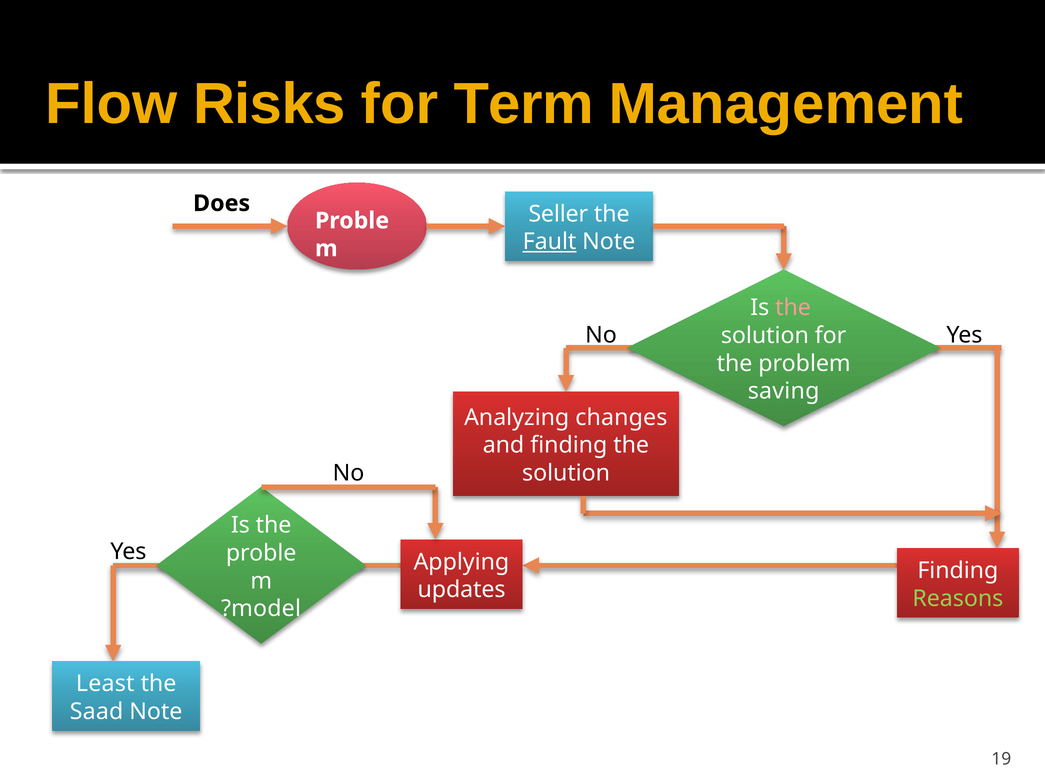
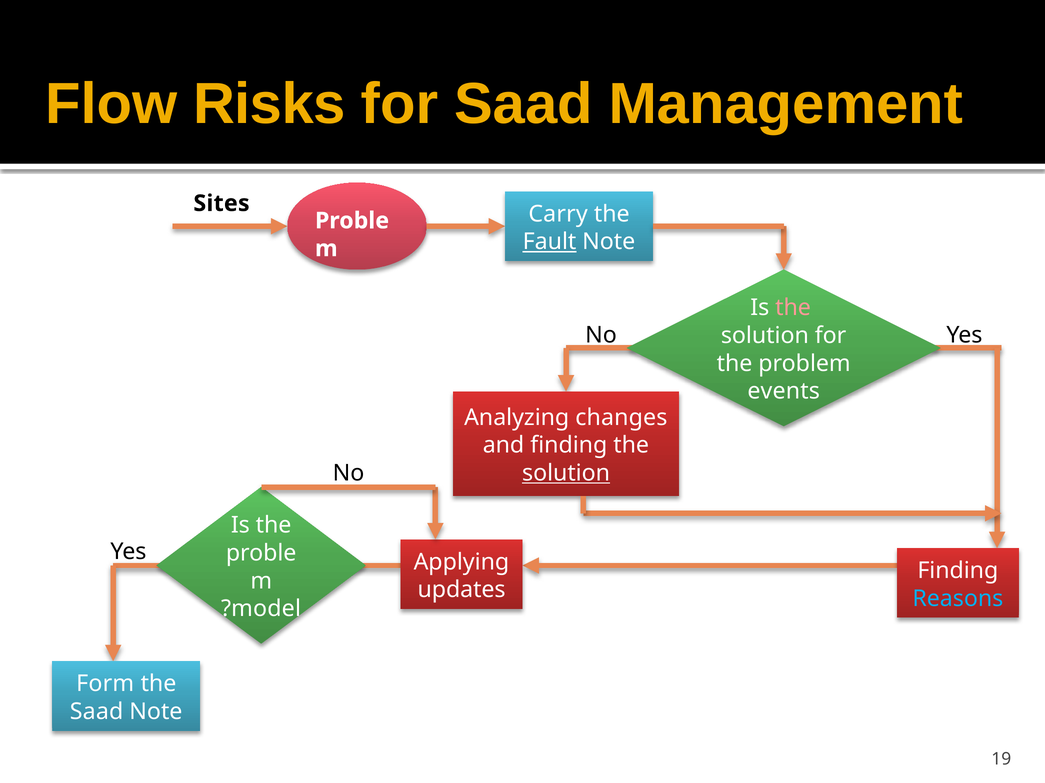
for Term: Term -> Saad (523, 104)
Does: Does -> Sites (222, 204)
Seller: Seller -> Carry (558, 214)
saving: saving -> events (784, 392)
solution underline: none -> present (566, 474)
Reasons colour: light green -> light blue (958, 599)
Least: Least -> Form (105, 684)
